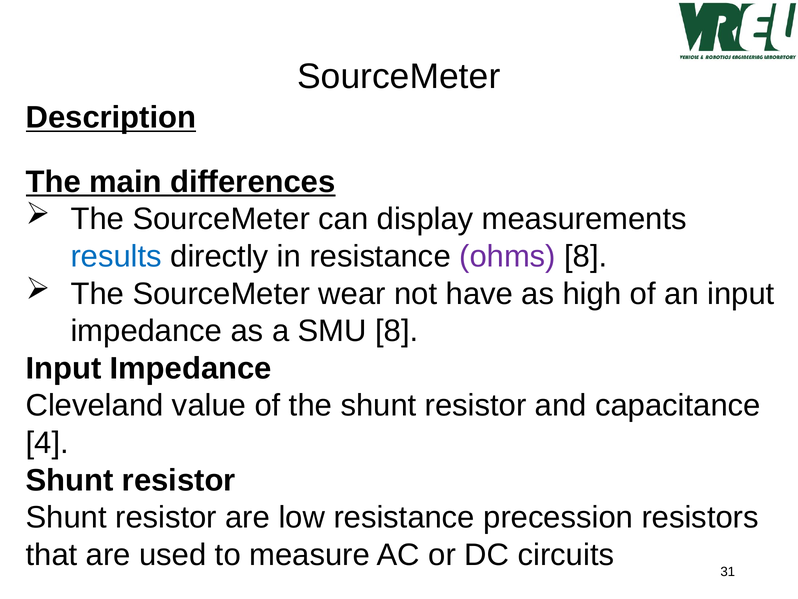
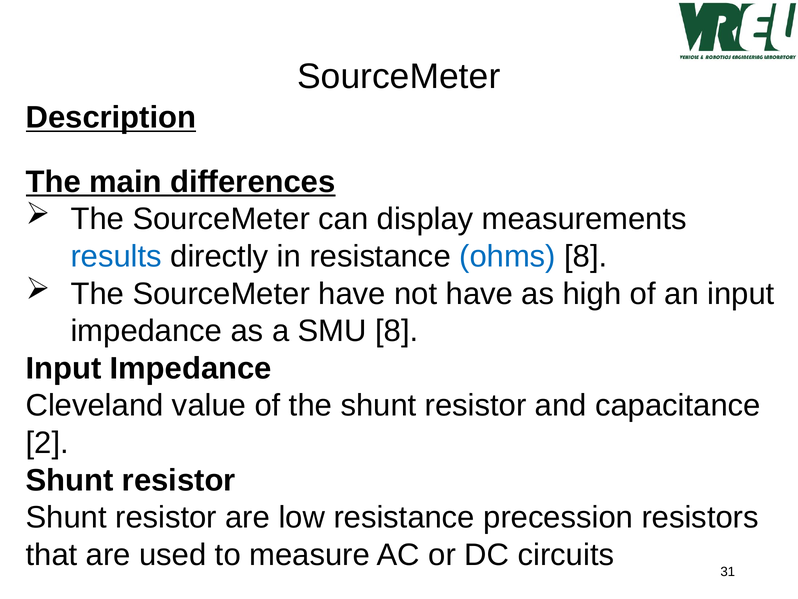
ohms colour: purple -> blue (508, 256)
SourceMeter wear: wear -> have (352, 294)
4: 4 -> 2 (47, 443)
